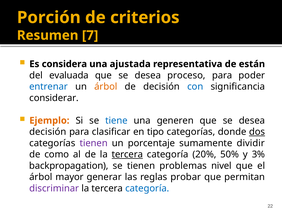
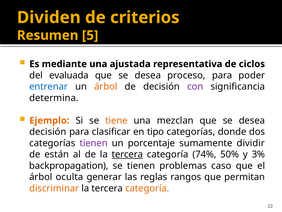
Porción: Porción -> Dividen (49, 17)
7: 7 -> 5 (90, 35)
considera: considera -> mediante (64, 64)
están: están -> ciclos (252, 64)
con colour: blue -> purple (195, 86)
considerar: considerar -> determina (54, 98)
tiene colour: blue -> orange (116, 120)
generen: generen -> mezclan (175, 120)
dos underline: present -> none (257, 132)
como: como -> están (57, 154)
20%: 20% -> 74% (204, 154)
nivel: nivel -> caso (221, 165)
mayor: mayor -> oculta (69, 177)
probar: probar -> rangos (186, 177)
discriminar colour: purple -> orange (54, 188)
categoría colour: blue -> orange (147, 188)
